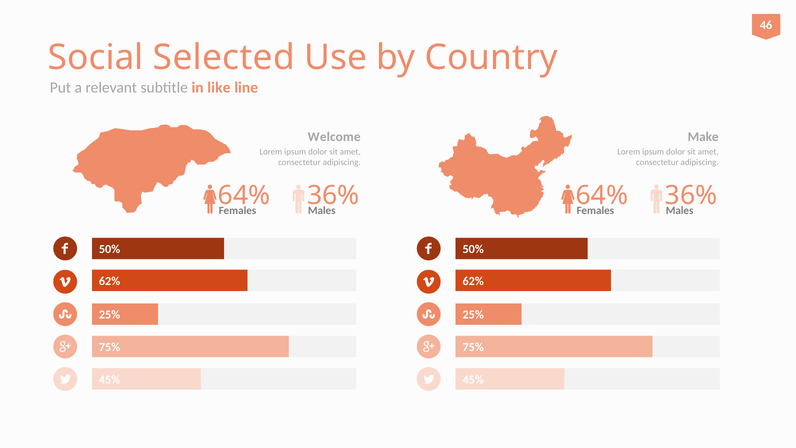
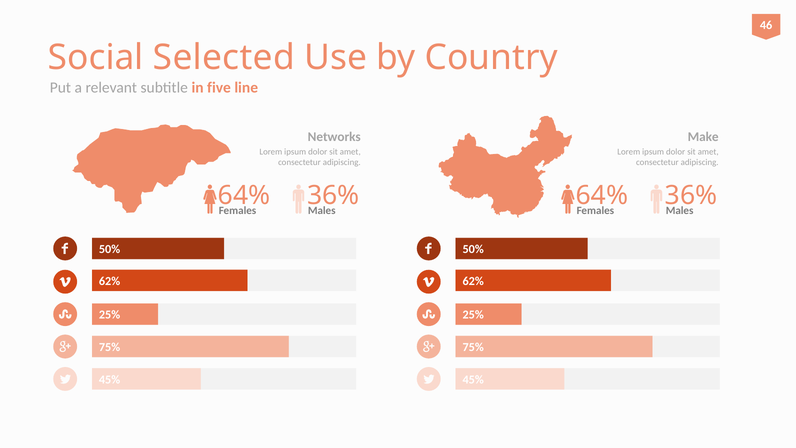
like: like -> five (219, 87)
Welcome: Welcome -> Networks (334, 137)
